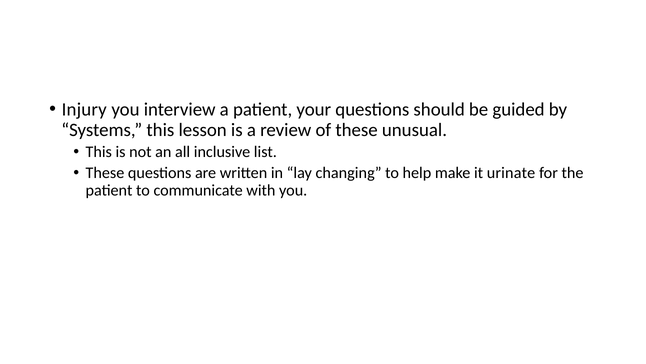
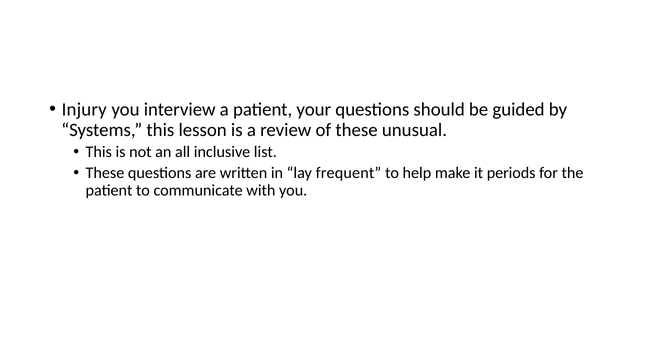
changing: changing -> frequent (348, 173)
urinate: urinate -> periods (511, 173)
